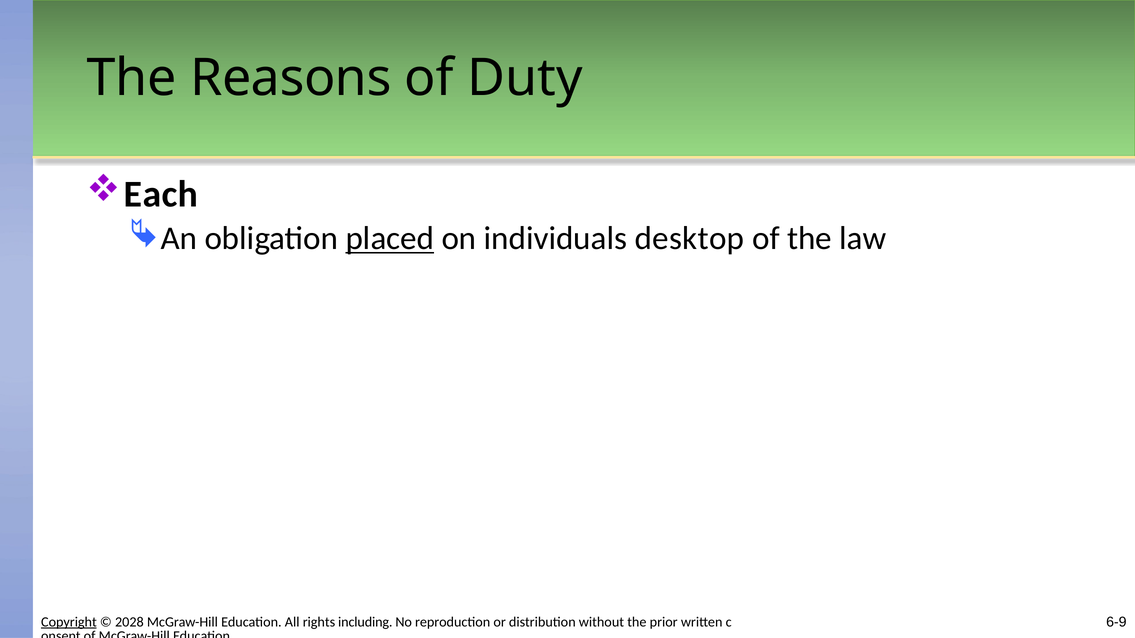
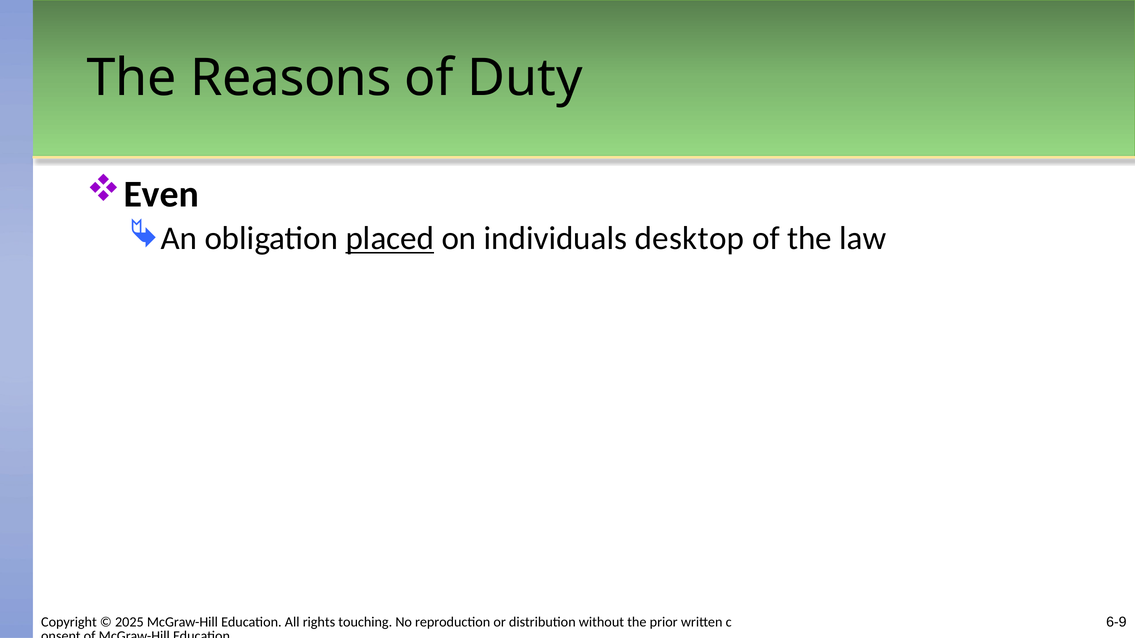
Each: Each -> Even (161, 194)
Copyright underline: present -> none (69, 622)
2028: 2028 -> 2025 (129, 622)
including: including -> touching (365, 622)
